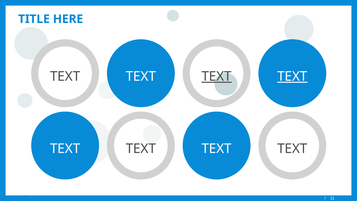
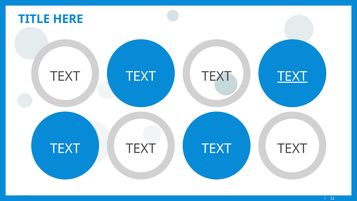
TEXT underline: present -> none (217, 76)
